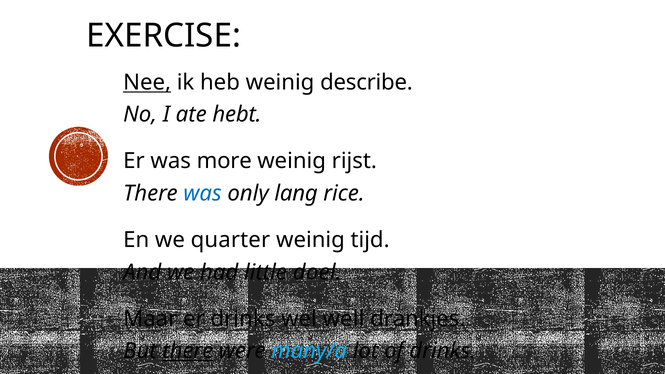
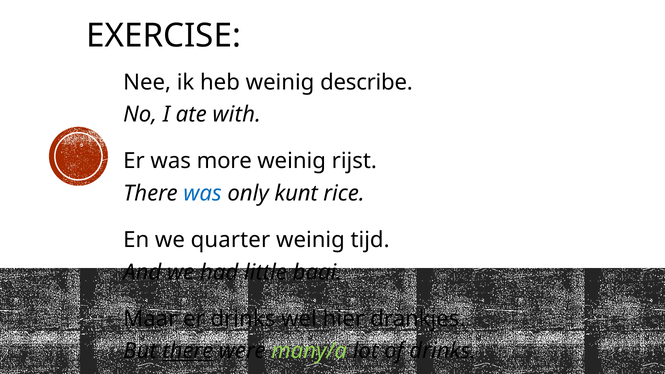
Nee underline: present -> none (147, 82)
hebt: hebt -> with (237, 115)
lang: lang -> kunt (296, 193)
doel: doel -> baai (317, 272)
well: well -> hier (343, 319)
many/a colour: light blue -> light green (309, 351)
